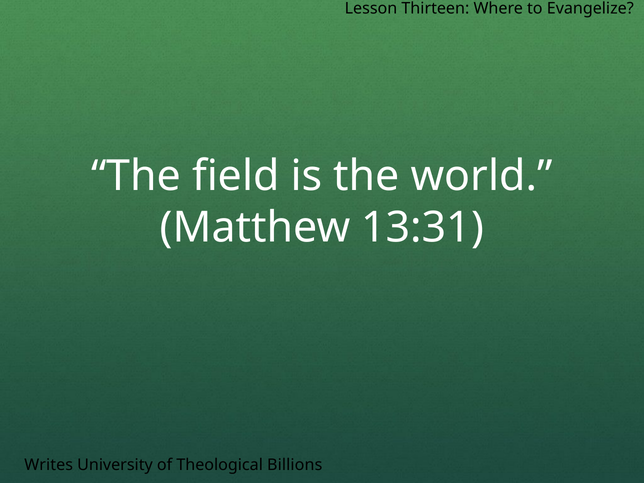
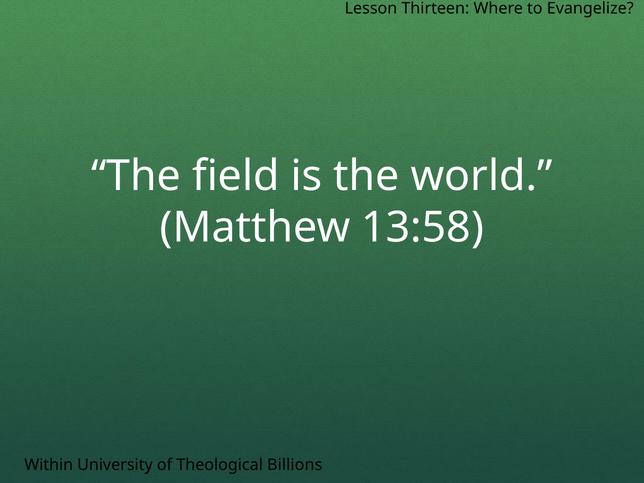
13:31: 13:31 -> 13:58 (423, 228)
Writes: Writes -> Within (49, 465)
